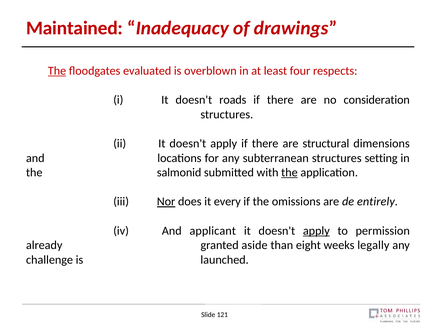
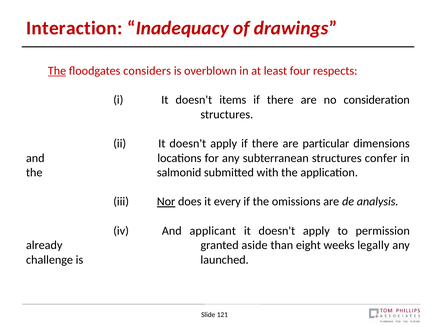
Maintained: Maintained -> Interaction (74, 28)
evaluated: evaluated -> considers (147, 71)
roads: roads -> items (233, 100)
structural: structural -> particular (326, 143)
setting: setting -> confer (381, 158)
the underline: present -> none (289, 173)
entirely: entirely -> analysis (378, 202)
apply underline: present -> none (316, 231)
